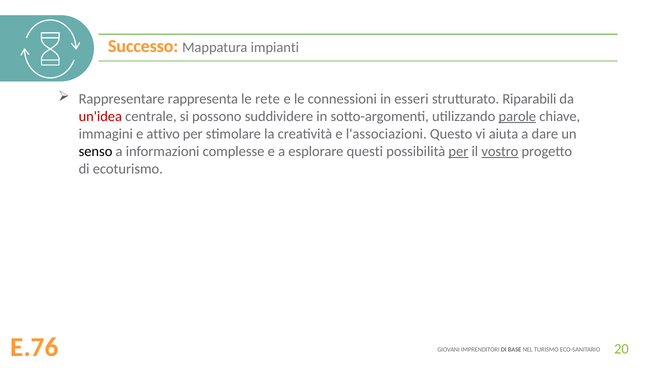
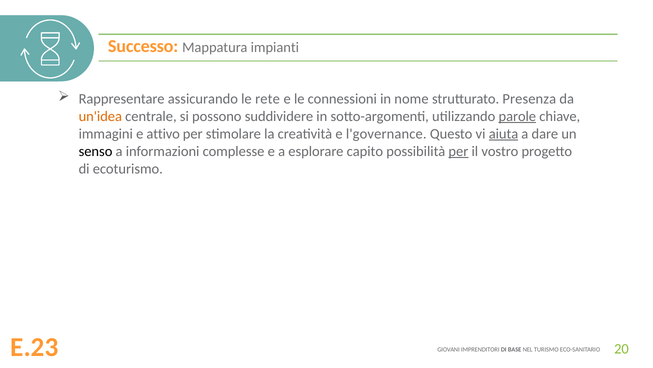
rappresenta: rappresenta -> assicurando (203, 99)
esseri: esseri -> nome (411, 99)
Riparabili: Riparabili -> Presenza (529, 99)
un'idea colour: red -> orange (100, 116)
l'associazioni: l'associazioni -> l'governance (386, 134)
aiuta underline: none -> present (504, 134)
questi: questi -> capito (365, 151)
vostro underline: present -> none (500, 151)
E.76: E.76 -> E.23 (34, 346)
